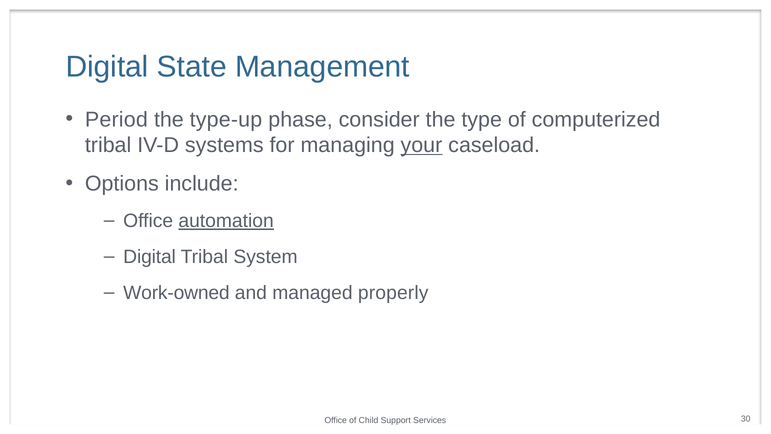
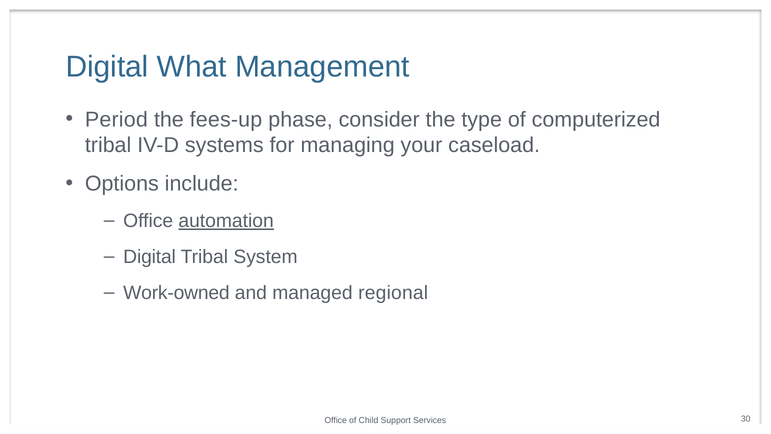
State: State -> What (192, 67)
type-up: type-up -> fees-up (226, 119)
your underline: present -> none (421, 145)
properly: properly -> regional (393, 293)
